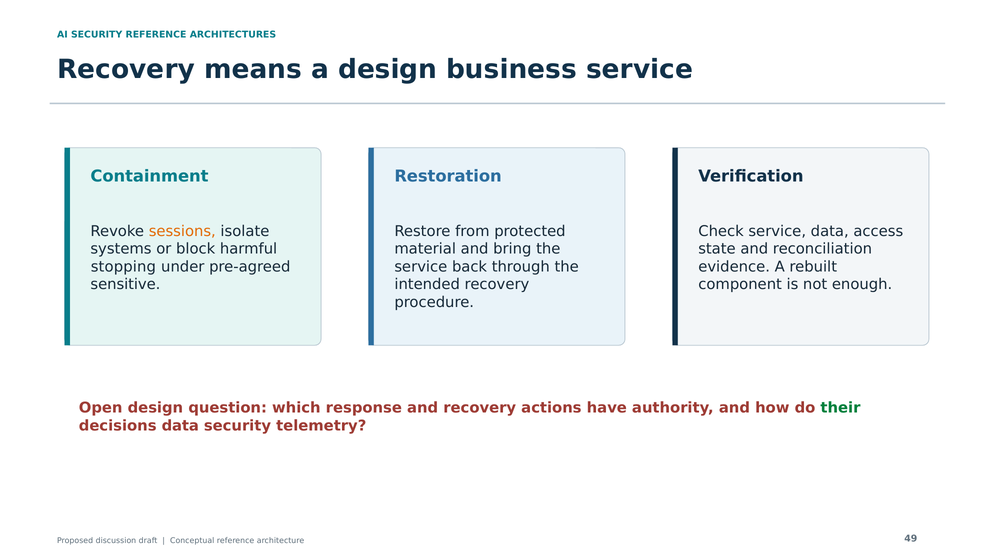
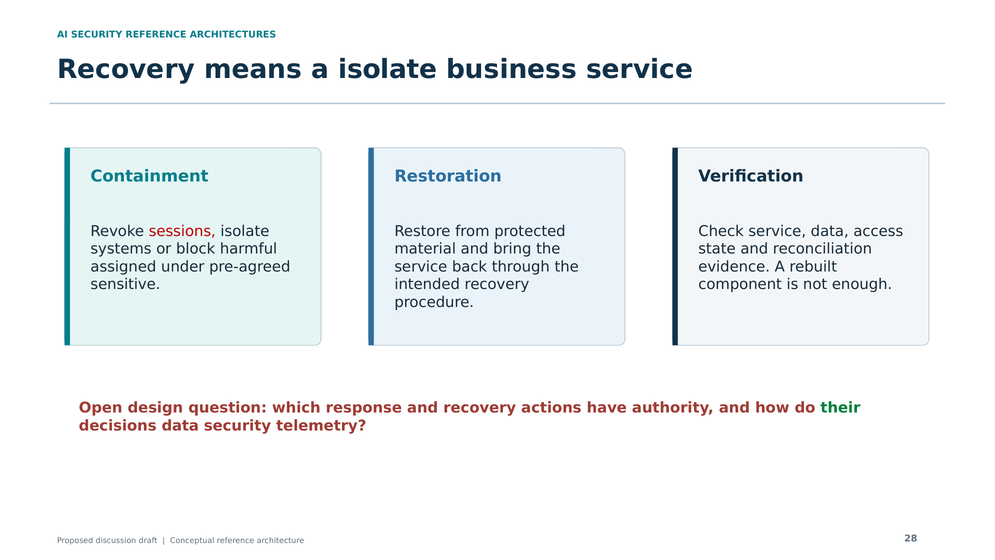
a design: design -> isolate (388, 70)
sessions colour: orange -> red (182, 231)
stopping: stopping -> assigned (123, 267)
49: 49 -> 28 (911, 539)
